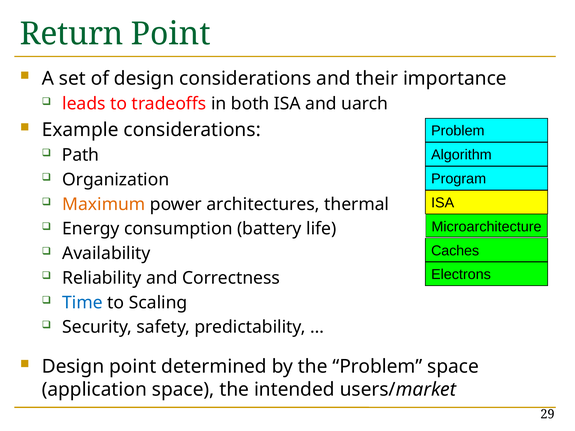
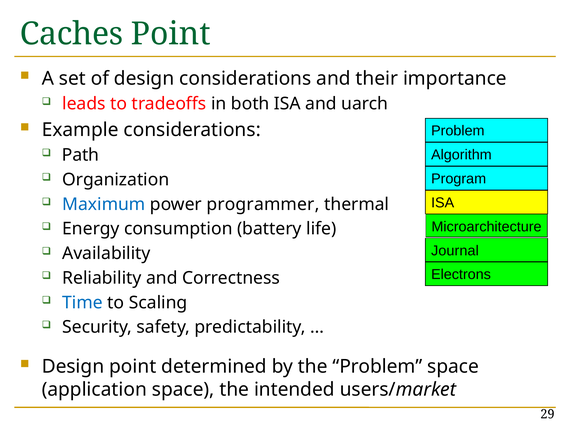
Return: Return -> Caches (72, 34)
Maximum colour: orange -> blue (104, 204)
architectures: architectures -> programmer (263, 204)
Caches: Caches -> Journal (455, 251)
